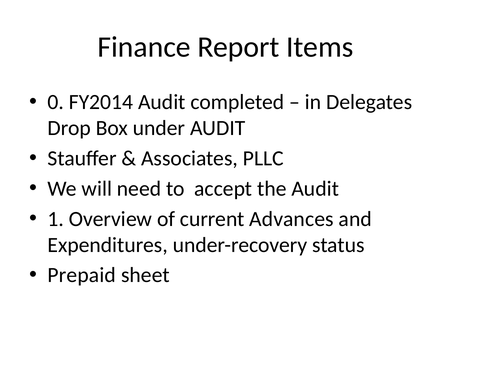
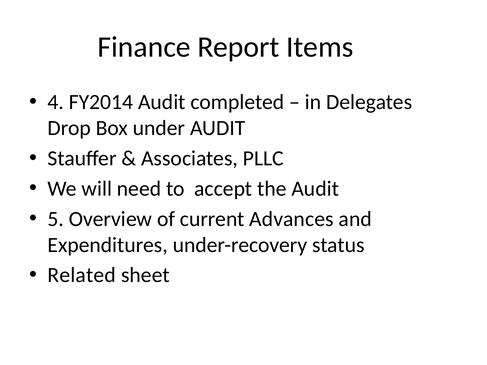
0: 0 -> 4 (56, 102)
1: 1 -> 5 (56, 219)
Prepaid: Prepaid -> Related (82, 275)
